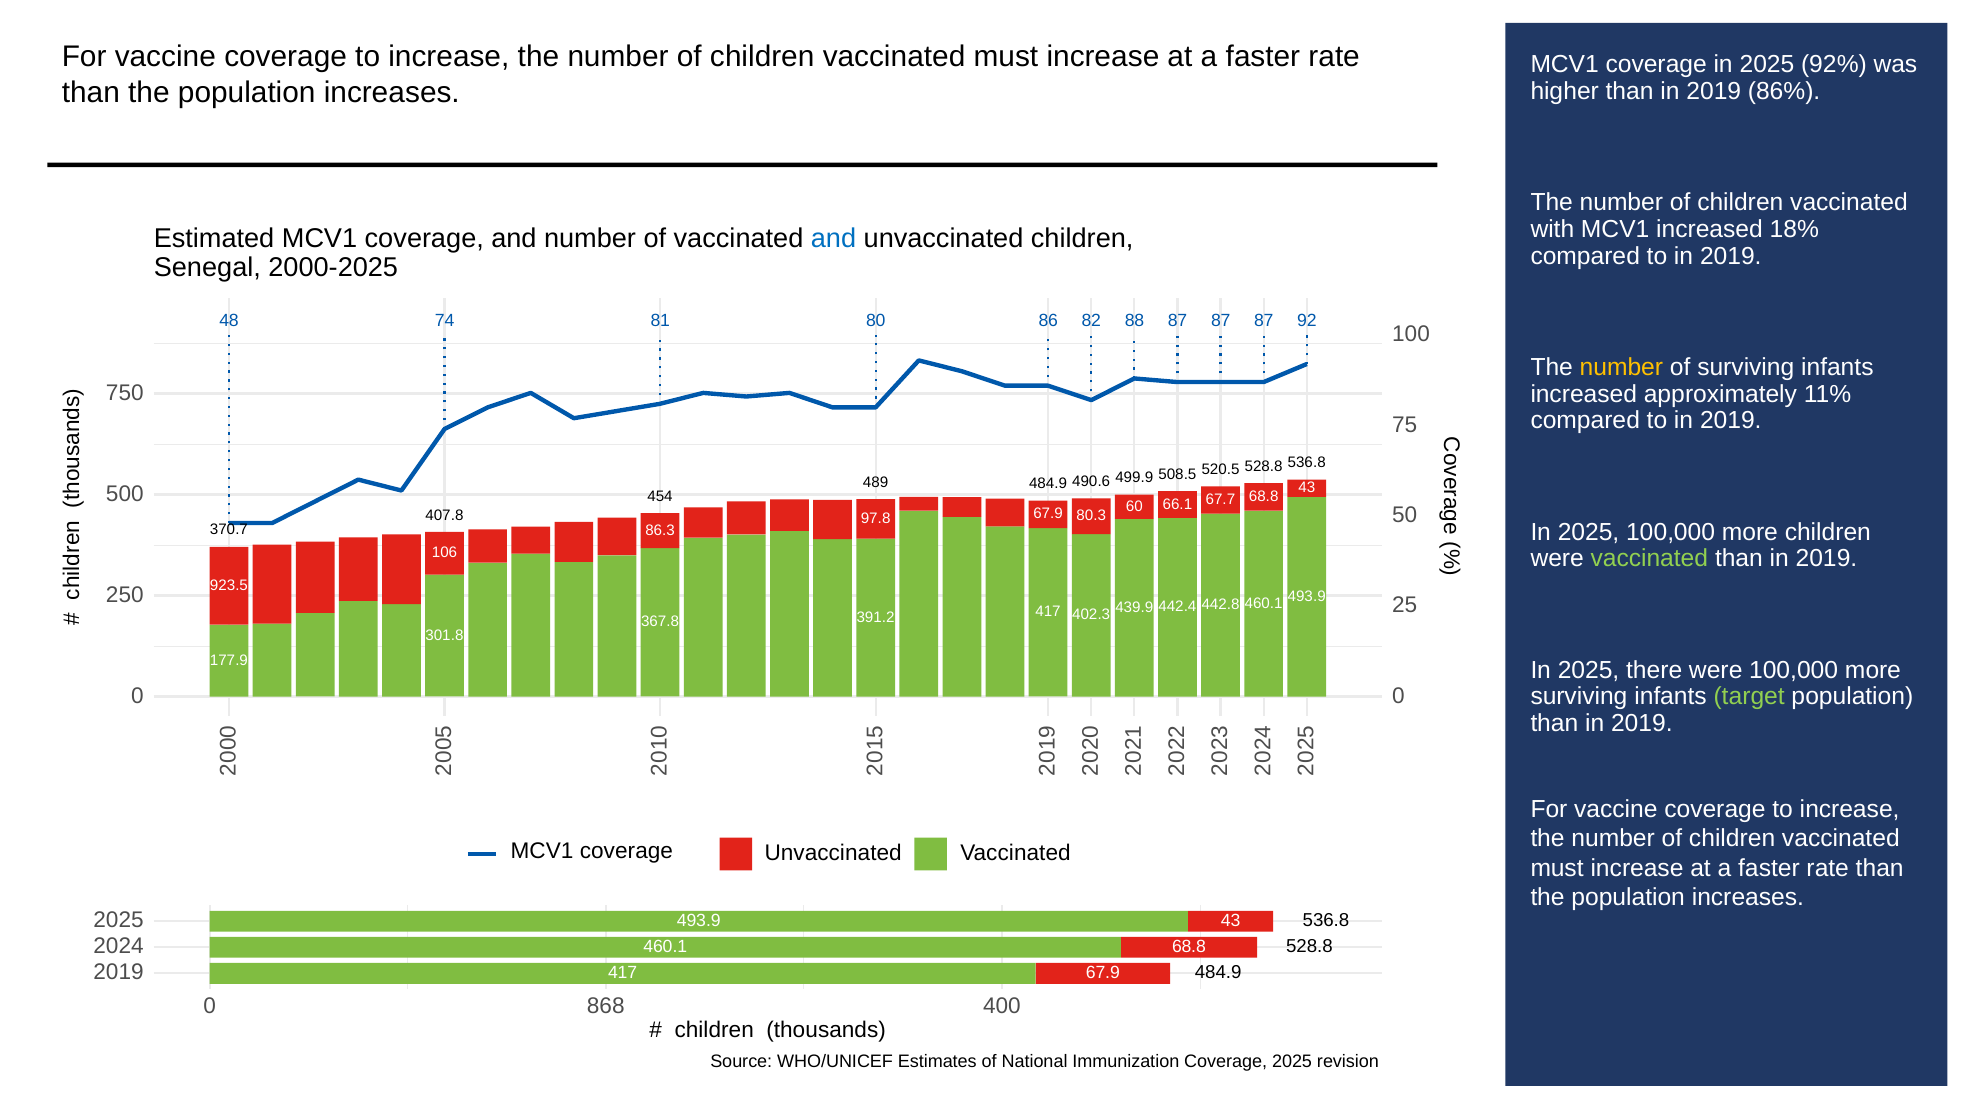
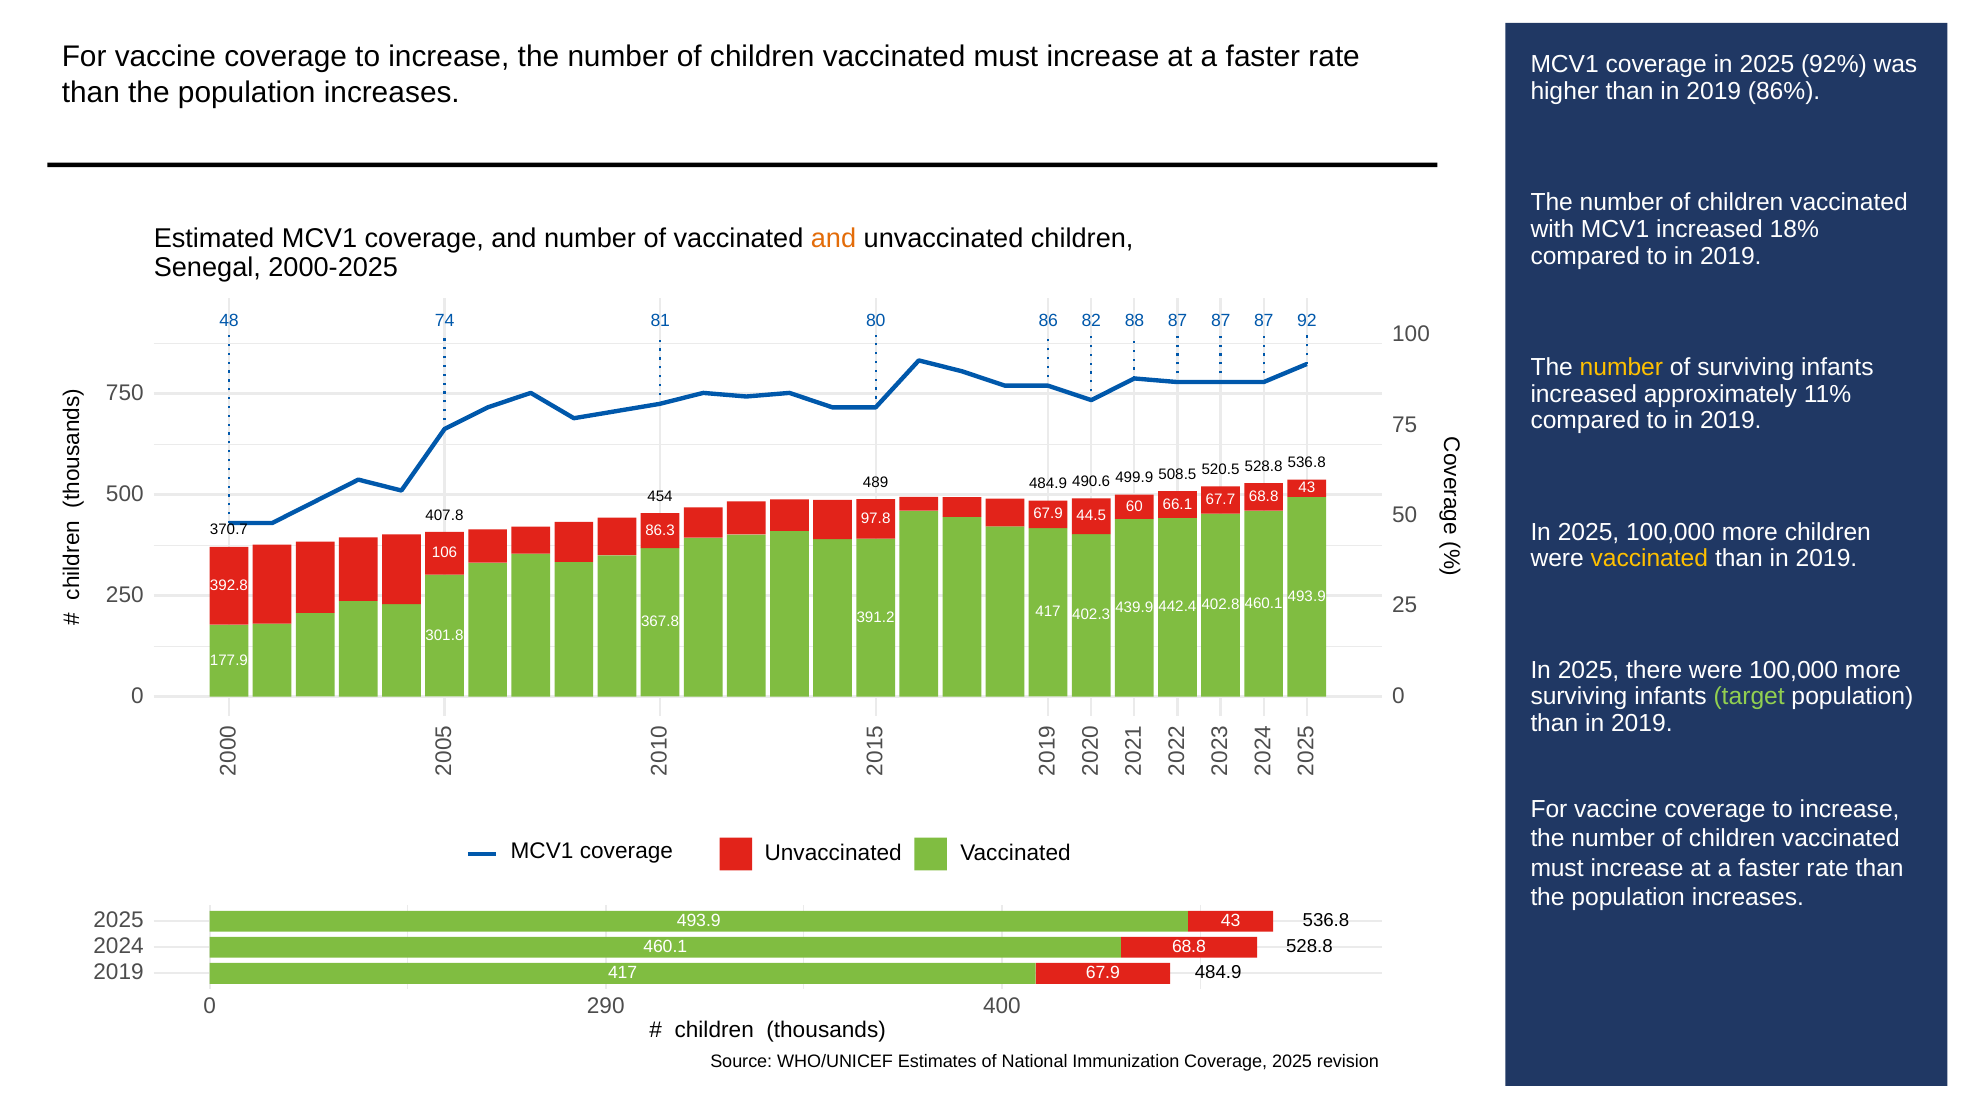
and colour: blue -> orange (833, 238)
80.3: 80.3 -> 44.5 (1091, 516)
vaccinated colour: light green -> yellow (1649, 559)
923.5: 923.5 -> 392.8 (229, 585)
442.8: 442.8 -> 402.8 (1221, 605)
868: 868 -> 290 (606, 1007)
